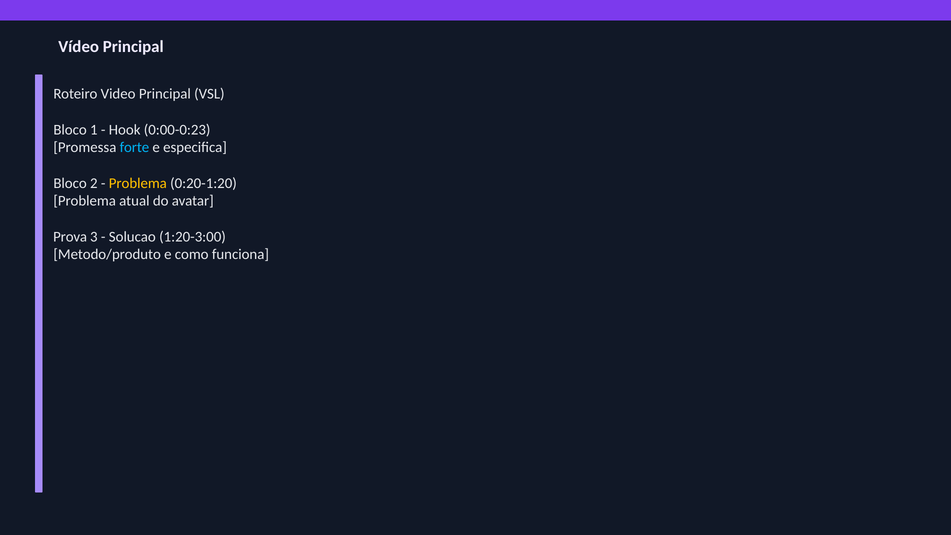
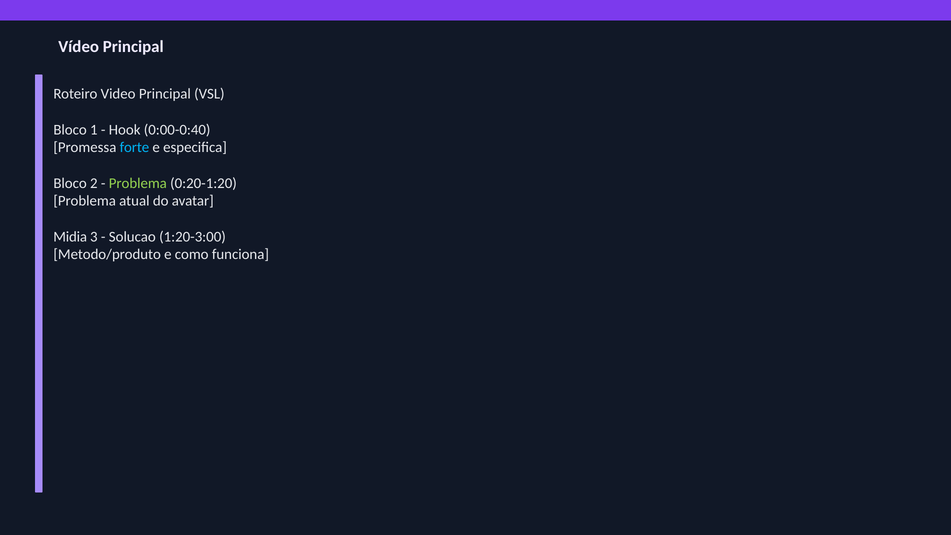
0:00-0:23: 0:00-0:23 -> 0:00-0:40 (177, 130)
Problema colour: yellow -> light green (138, 183)
Prova: Prova -> Midia (70, 237)
